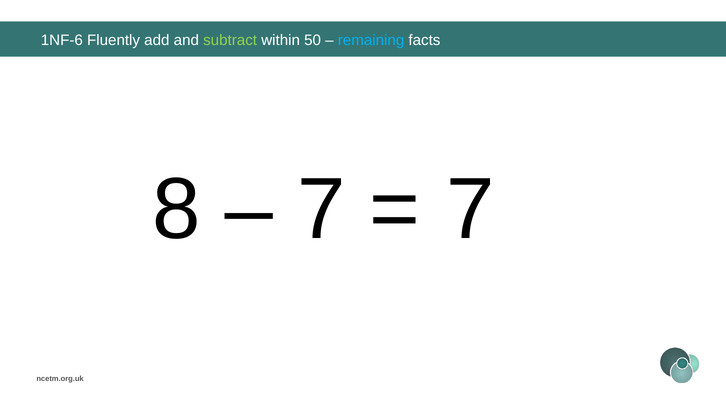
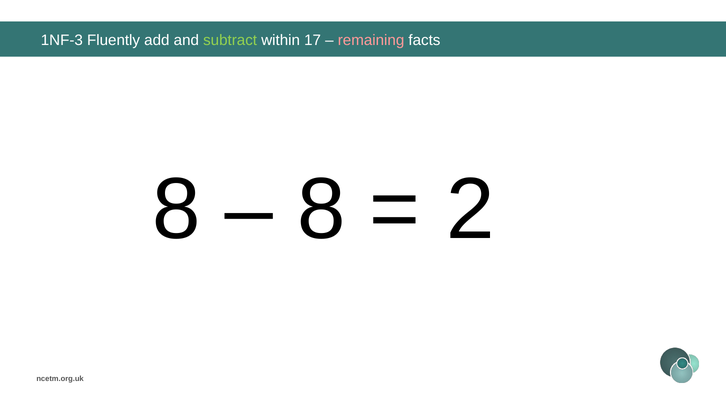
1NF-6: 1NF-6 -> 1NF-3 (62, 41)
50: 50 -> 17 (313, 41)
remaining colour: light blue -> pink (371, 41)
7: 7 -> 8 (321, 210)
7: 7 -> 2 (470, 210)
